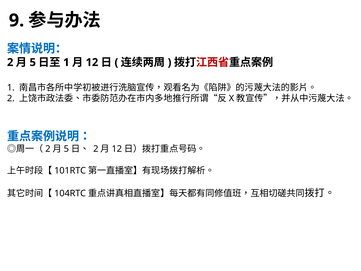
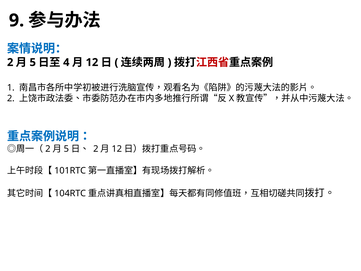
1: 1 -> 4 (66, 62)
